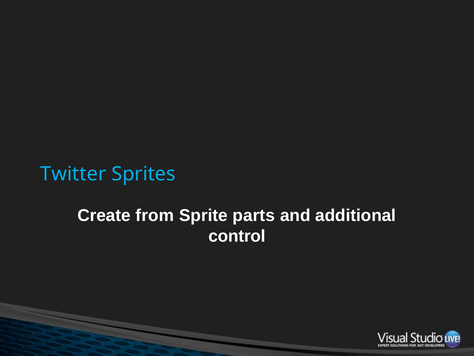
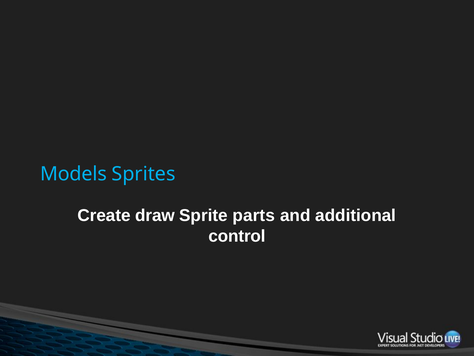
Twitter: Twitter -> Models (73, 174)
from: from -> draw (155, 215)
